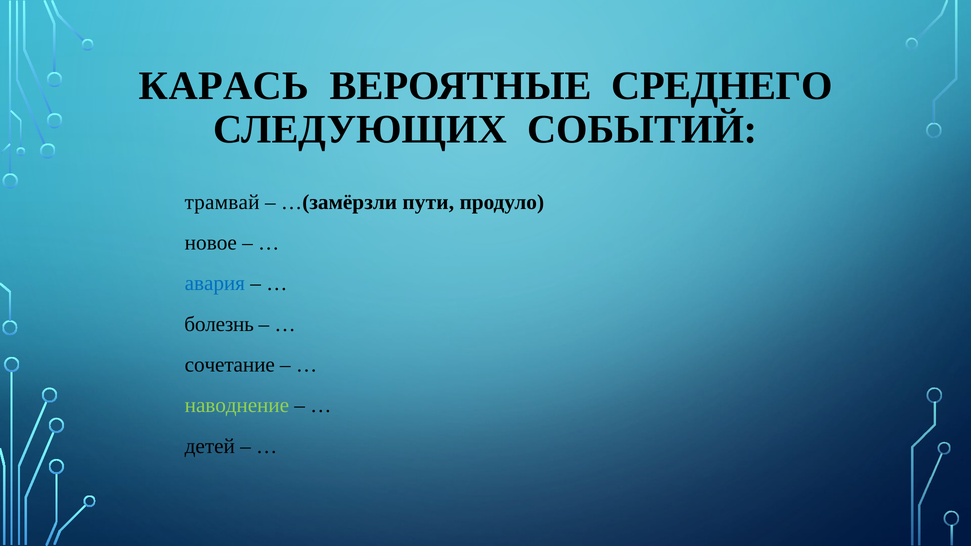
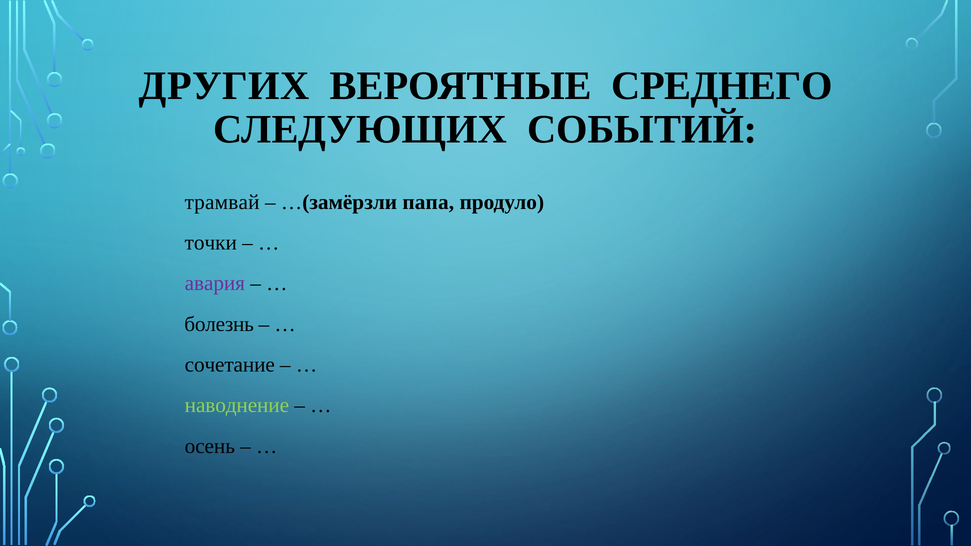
КАРАСЬ: КАРАСЬ -> ДРУГИХ (224, 86)
пути: пути -> папа (428, 202)
новое: новое -> точки (211, 243)
авария colour: blue -> purple (215, 283)
детей: детей -> осень (210, 446)
